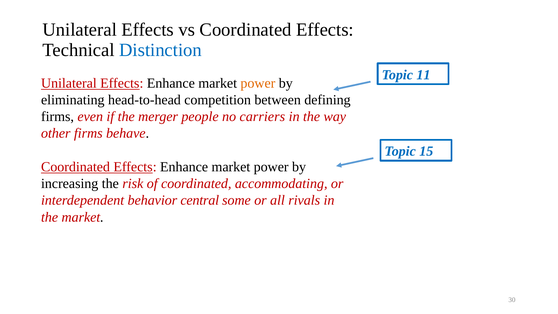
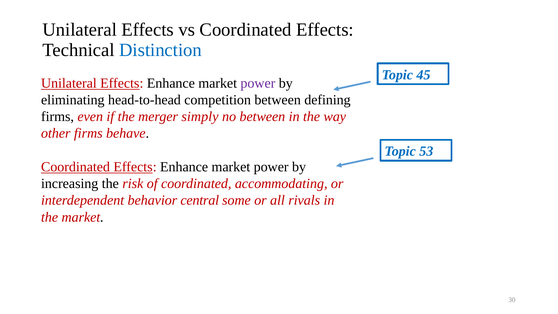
11: 11 -> 45 (423, 75)
power colour: orange -> purple (258, 83)
people: people -> simply (200, 117)
no carriers: carriers -> between (262, 117)
15: 15 -> 53 (426, 151)
